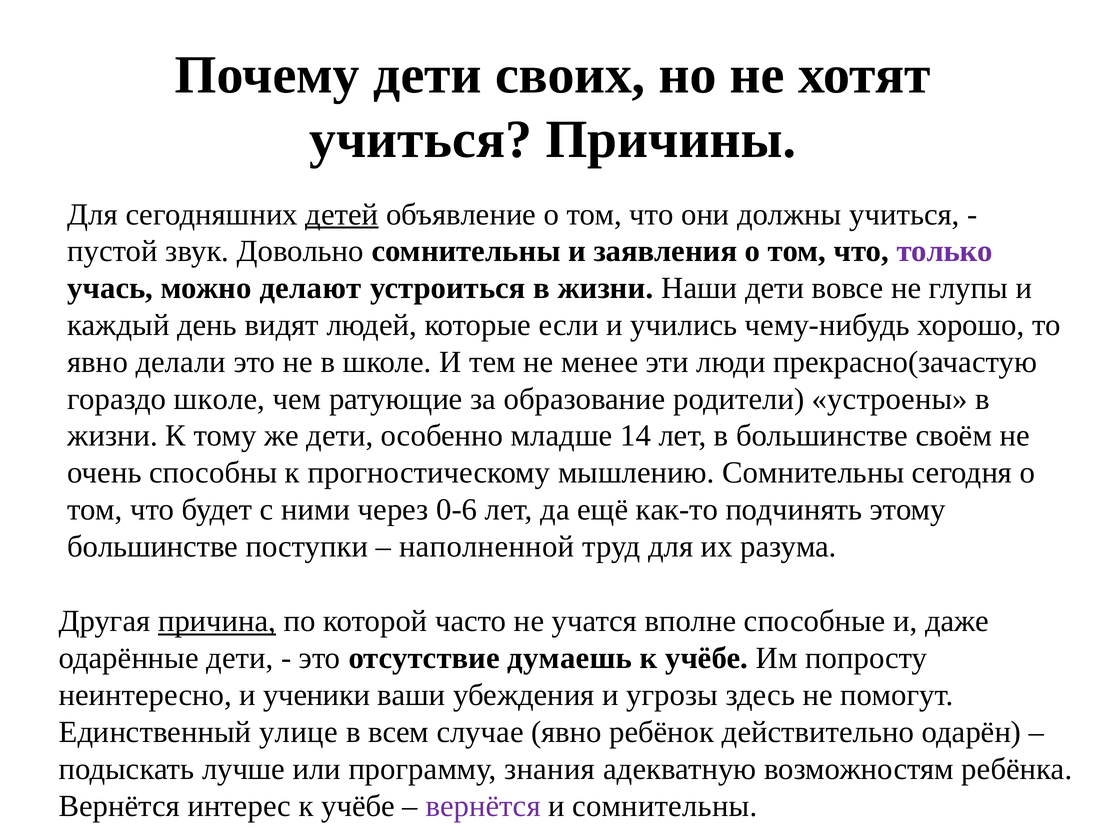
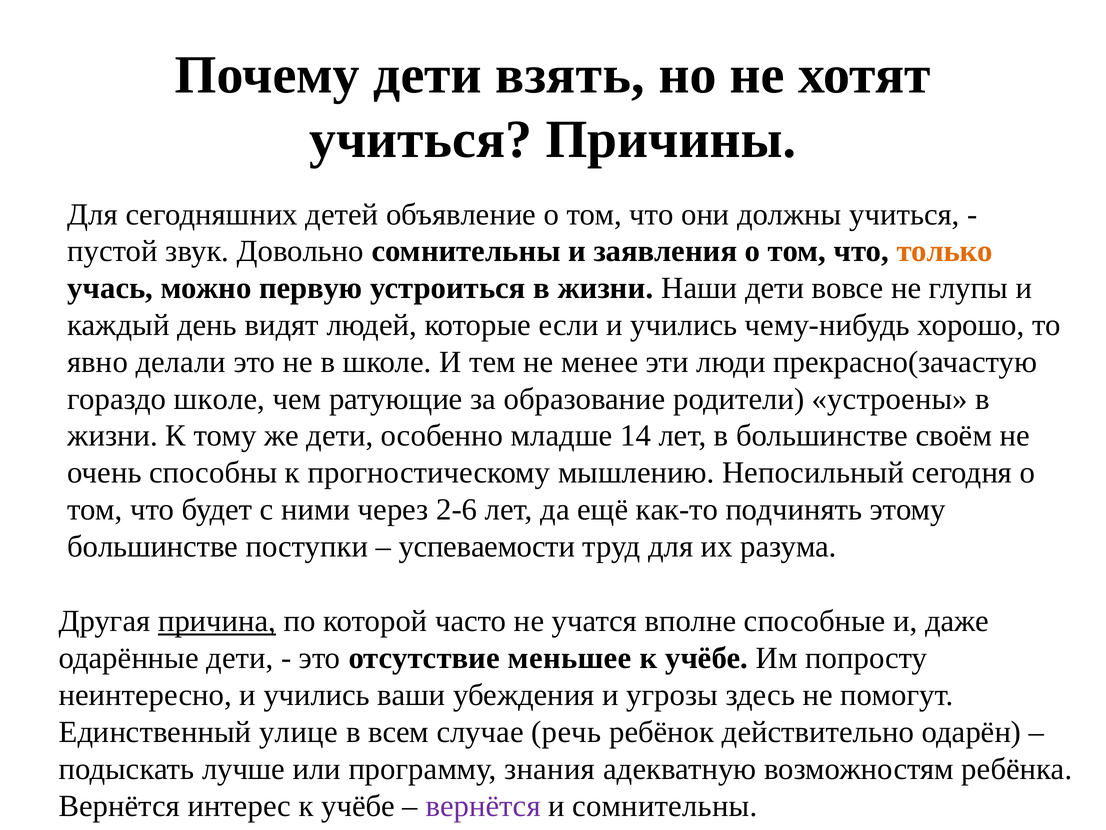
своих: своих -> взять (570, 75)
детей underline: present -> none (342, 214)
только colour: purple -> orange (945, 251)
делают: делают -> первую (311, 288)
мышлению Сомнительны: Сомнительны -> Непосильный (813, 472)
0-6: 0-6 -> 2-6 (457, 509)
наполненной: наполненной -> успеваемости (487, 546)
думаешь: думаешь -> меньшее (570, 658)
неинтересно и ученики: ученики -> учились (317, 695)
случае явно: явно -> речь (566, 732)
